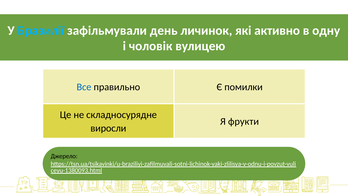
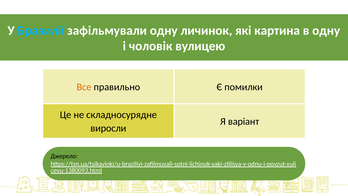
зафільмували день: день -> одну (164, 30)
активно: активно -> картина (277, 30)
Все colour: blue -> orange (84, 87)
фрукти: фрукти -> варіант (244, 121)
